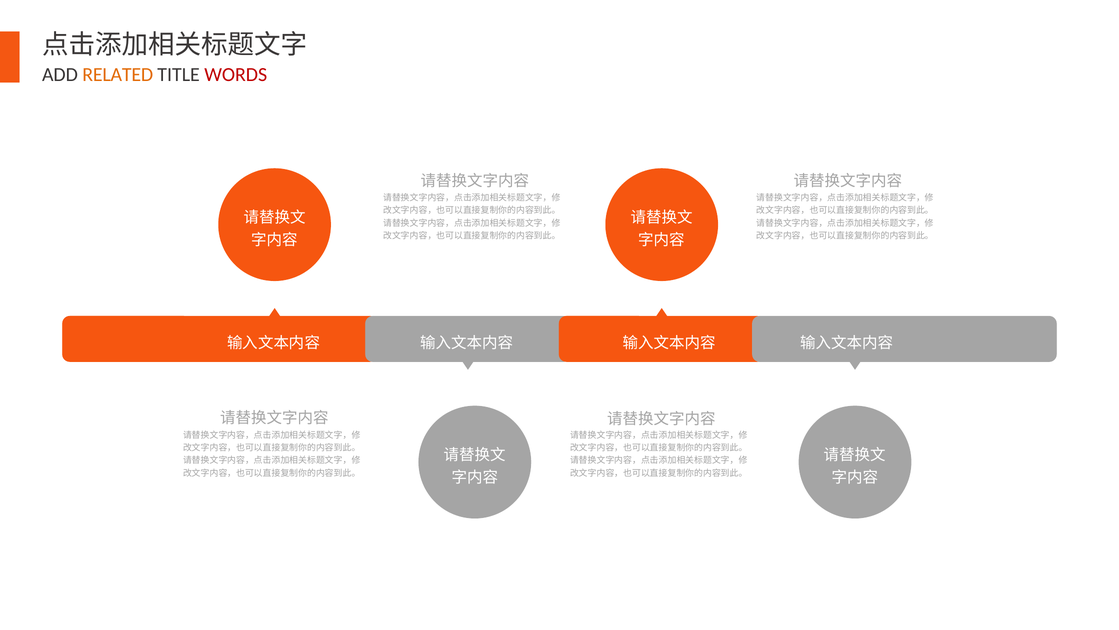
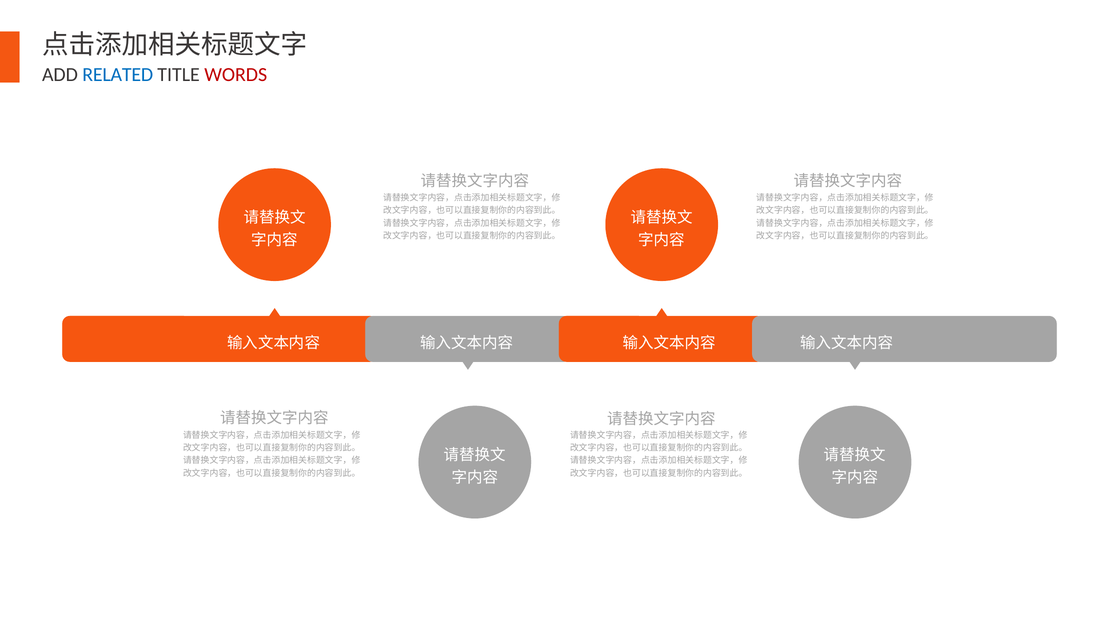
RELATED colour: orange -> blue (118, 74)
